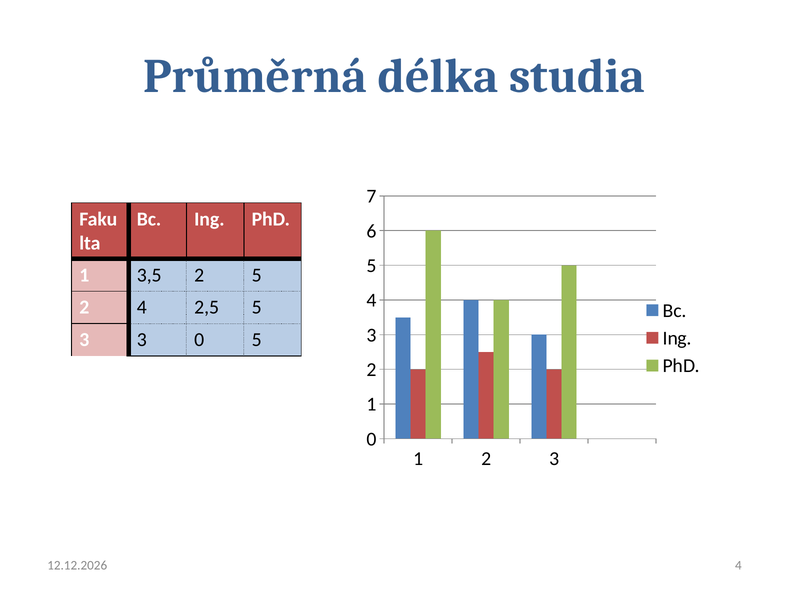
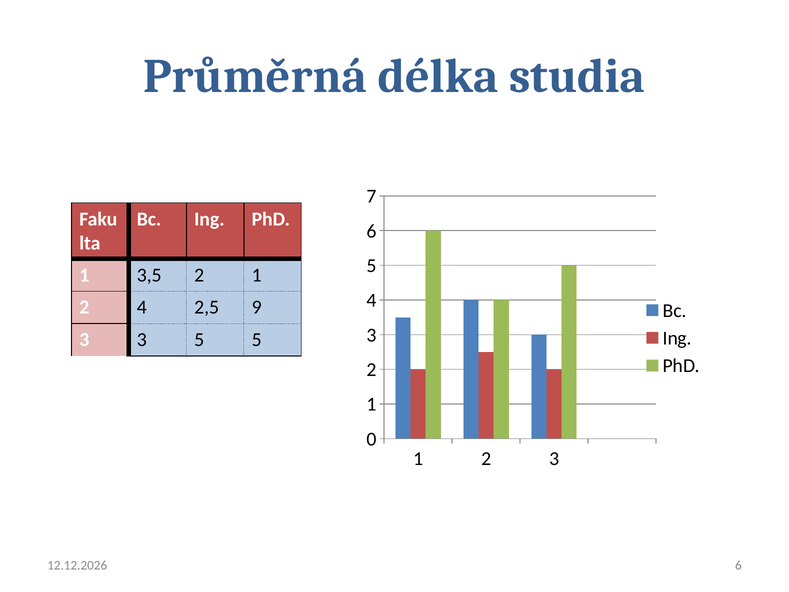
2 5: 5 -> 1 (257, 275)
2,5 5: 5 -> 9 (257, 307)
3 3 0: 0 -> 5 (199, 340)
4: 4 -> 6 (738, 565)
